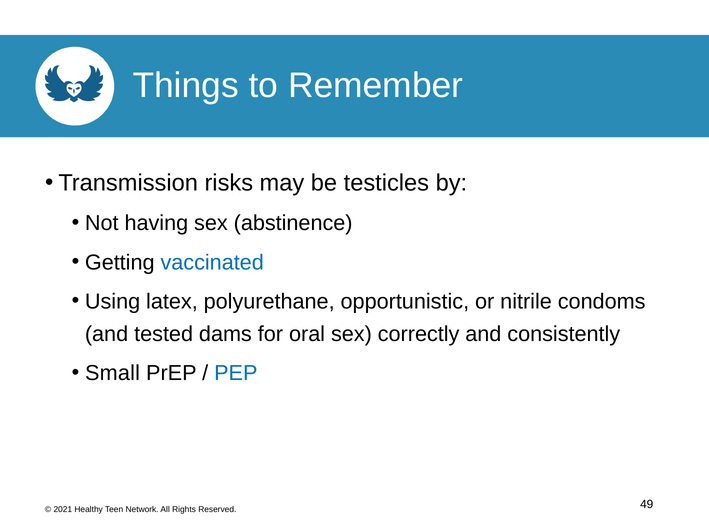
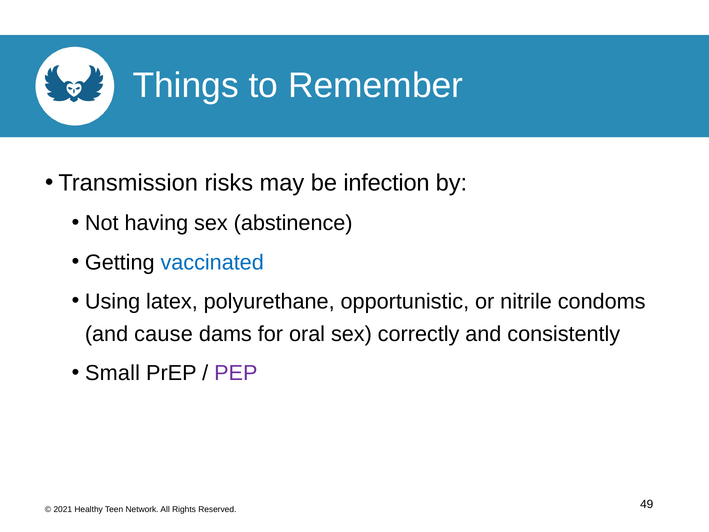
testicles: testicles -> infection (387, 183)
tested: tested -> cause (164, 334)
PEP colour: blue -> purple (236, 373)
